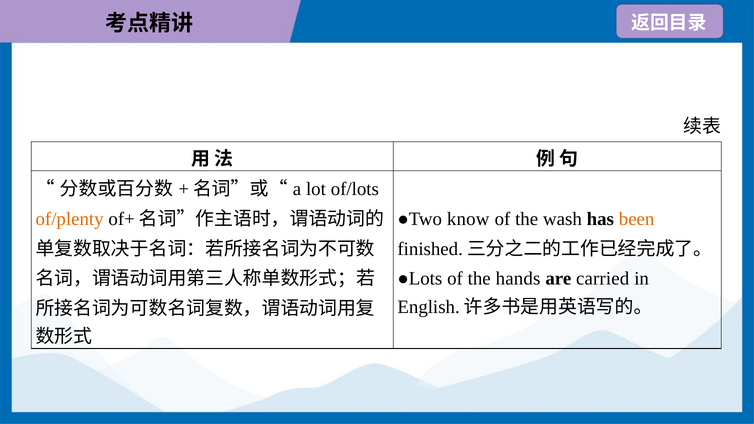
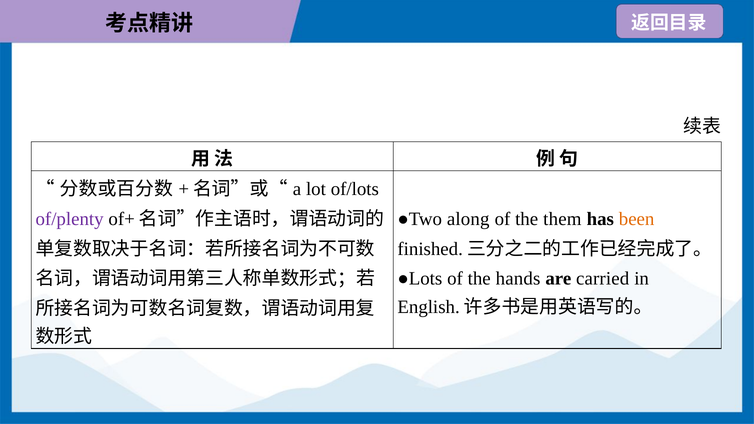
of/plenty colour: orange -> purple (70, 219)
know: know -> along (468, 219)
wash: wash -> them (562, 219)
